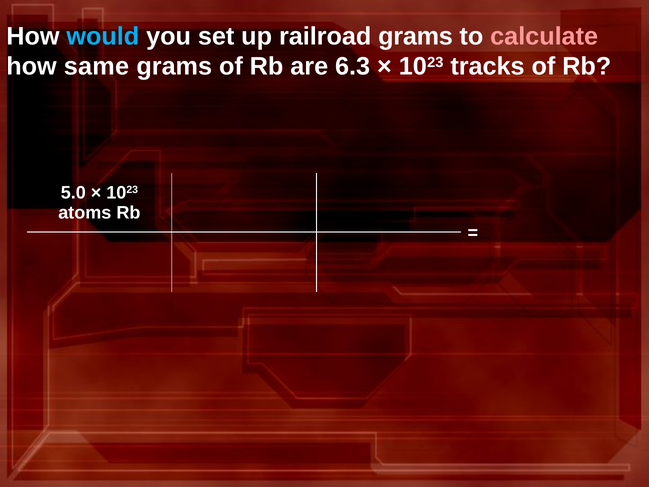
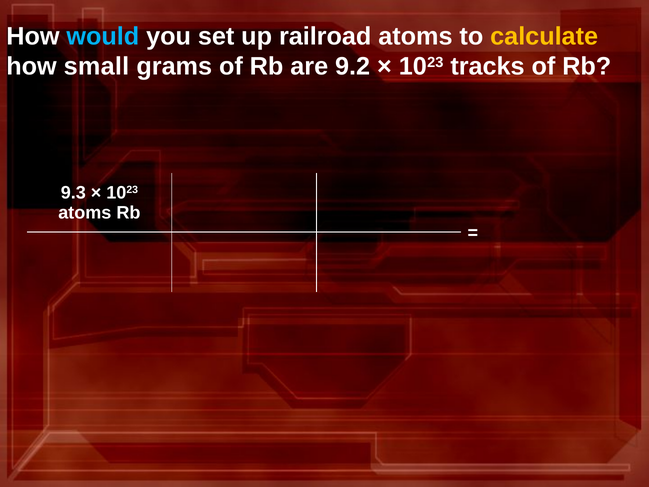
railroad grams: grams -> atoms (415, 36)
calculate colour: pink -> yellow (544, 36)
same: same -> small (96, 67)
6.3: 6.3 -> 9.2 (353, 67)
5.0: 5.0 -> 9.3 (73, 193)
